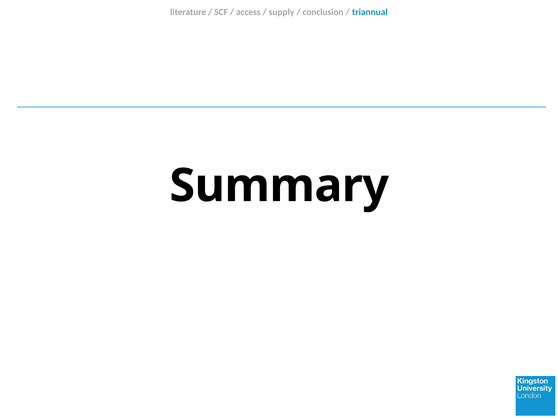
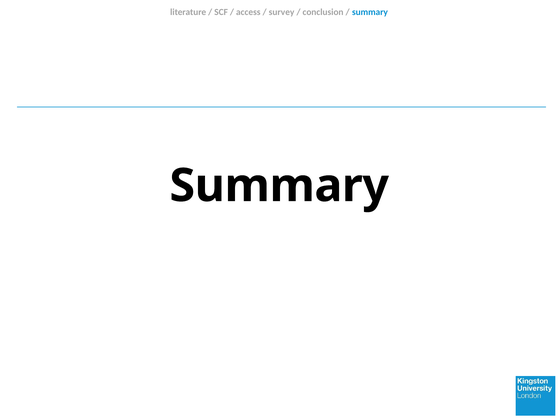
supply: supply -> survey (282, 12)
triannual: triannual -> summary (370, 12)
